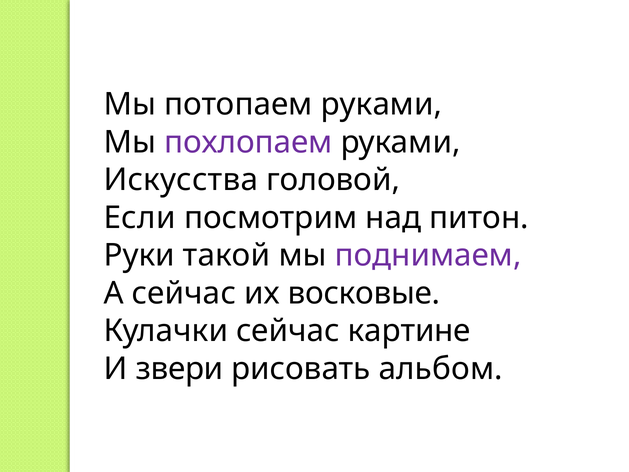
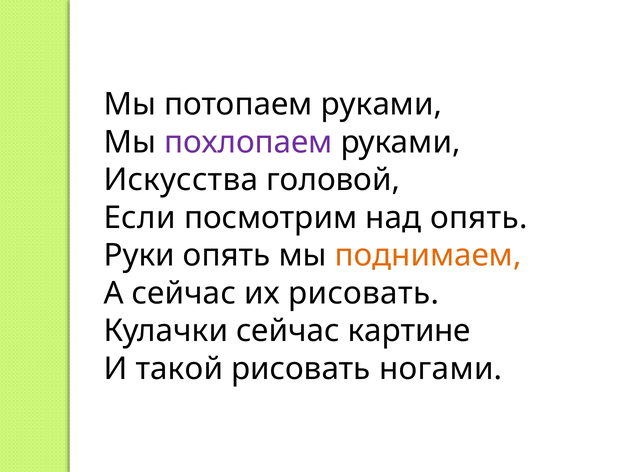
над питон: питон -> опять (479, 218)
Руки такой: такой -> опять (227, 255)
поднимаем colour: purple -> orange (428, 255)
их восковые: восковые -> рисовать (364, 293)
звери: звери -> такой (179, 369)
альбом: альбом -> ногами (441, 369)
